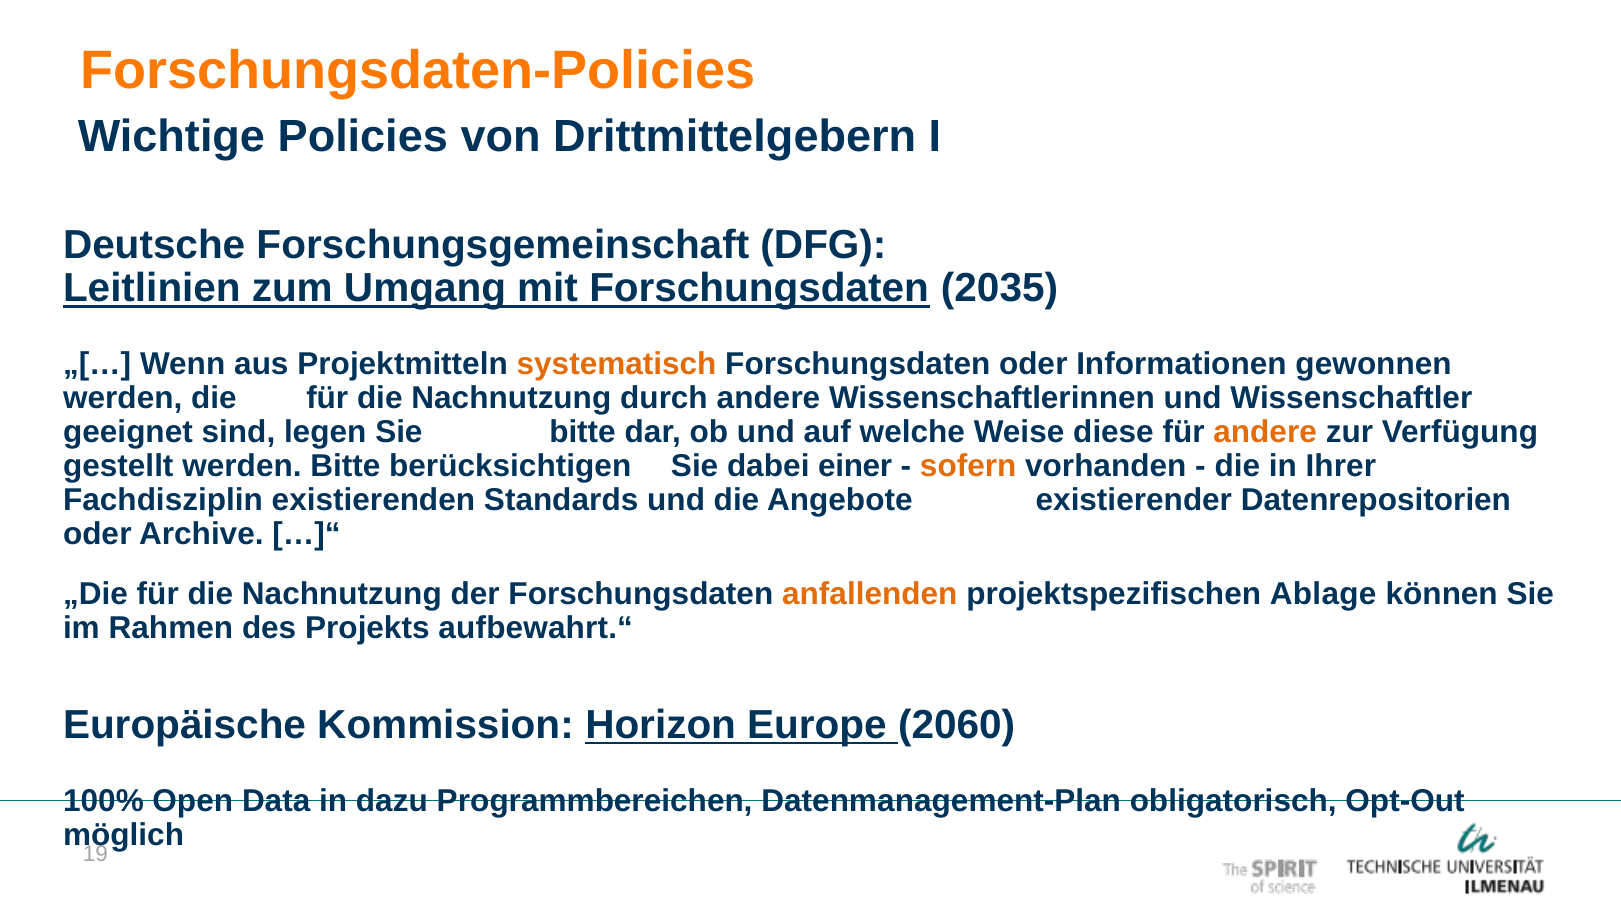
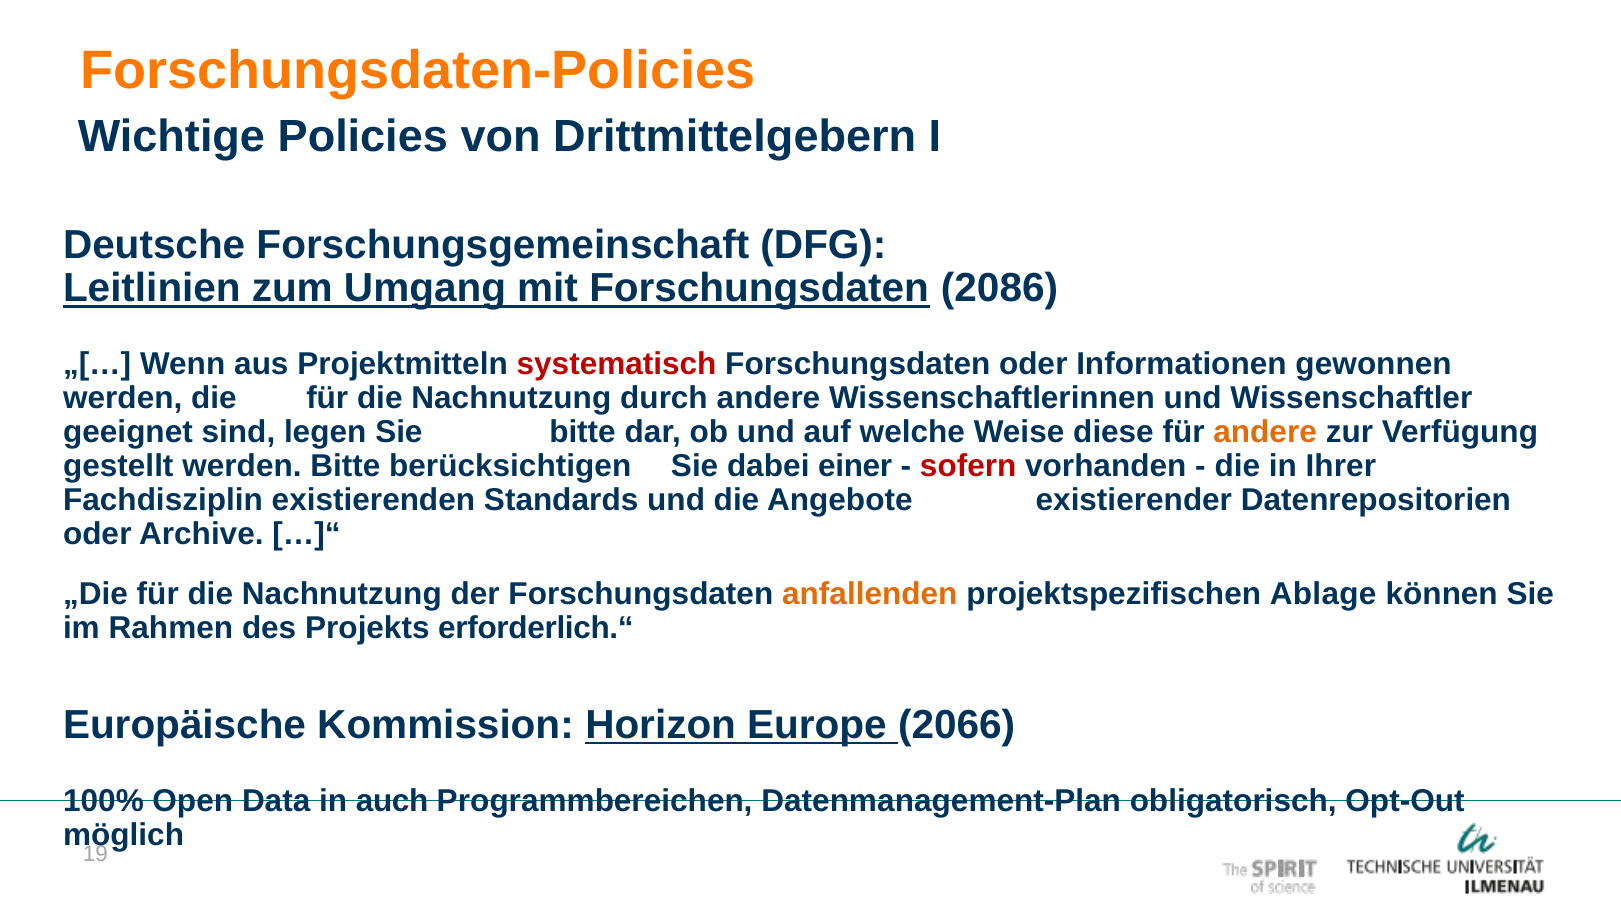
2035: 2035 -> 2086 (1000, 288)
systematisch colour: orange -> red (617, 364)
sofern colour: orange -> red (968, 466)
aufbewahrt.“: aufbewahrt.“ -> erforderlich.“ (536, 628)
2060: 2060 -> 2066 (957, 725)
dazu: dazu -> auch (392, 801)
